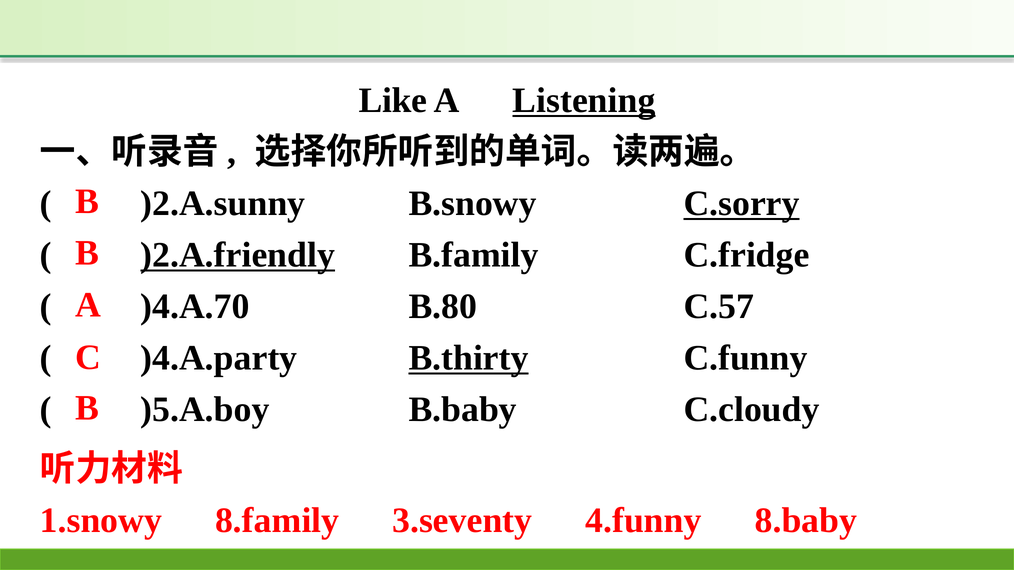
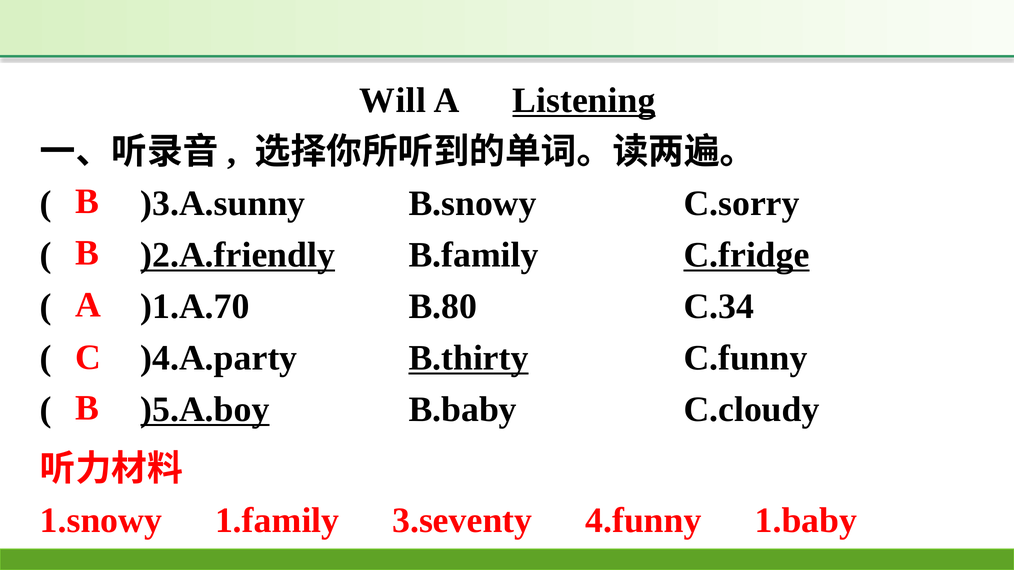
Like: Like -> Will (393, 101)
)2.A.sunny: )2.A.sunny -> )3.A.sunny (223, 204)
C.sorry underline: present -> none (742, 204)
C.fridge underline: none -> present (747, 255)
)4.A.70: )4.A.70 -> )1.A.70 (195, 307)
C.57: C.57 -> C.34 (719, 307)
)5.A.boy underline: none -> present (205, 410)
8.family: 8.family -> 1.family (277, 521)
8.baby: 8.baby -> 1.baby (806, 521)
